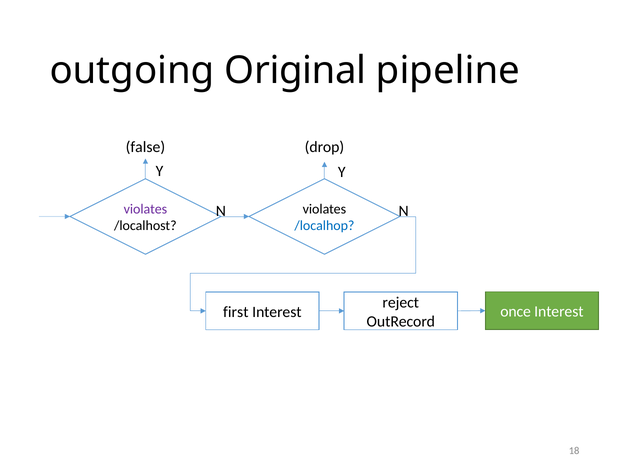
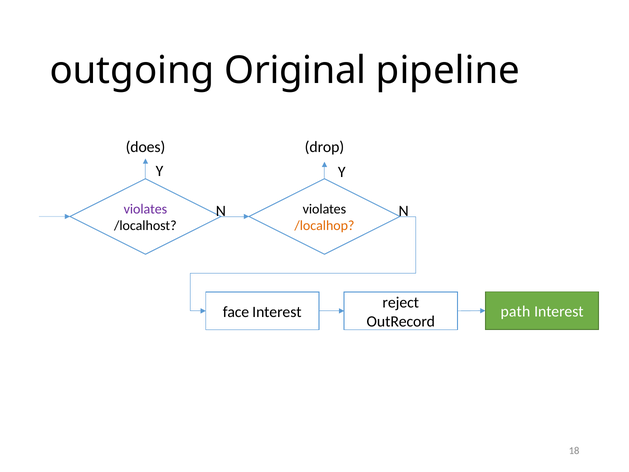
false: false -> does (145, 147)
/localhop colour: blue -> orange (324, 226)
first: first -> face (236, 312)
once: once -> path (515, 312)
